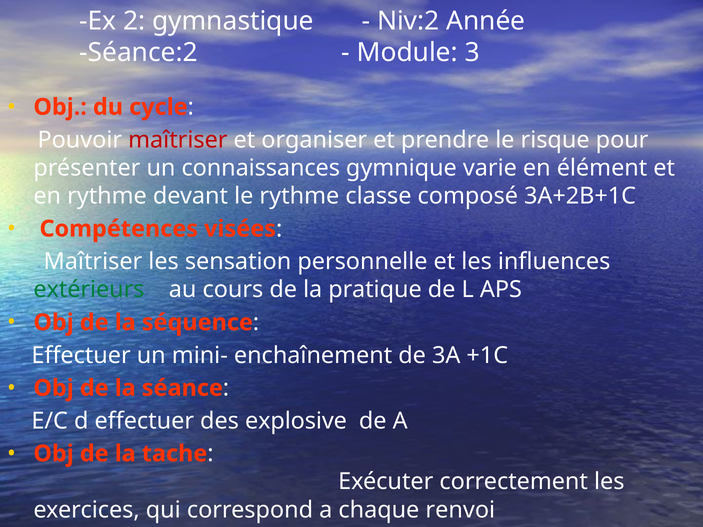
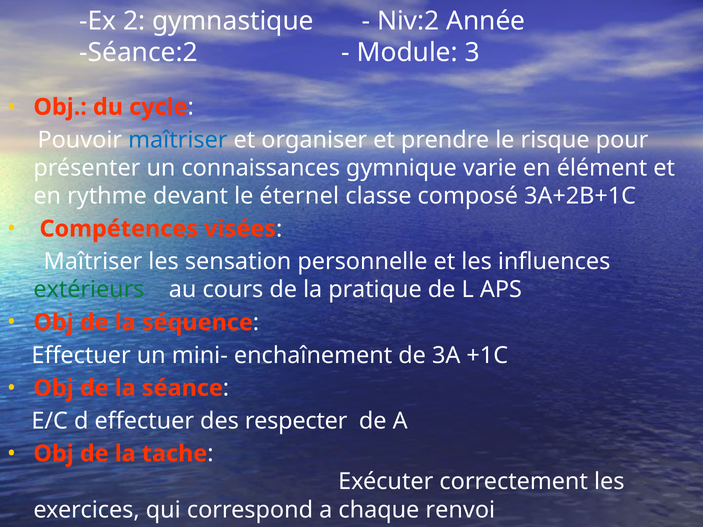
maîtriser colour: red -> blue (178, 140)
le rythme: rythme -> éternel (299, 196)
explosive: explosive -> respecter (296, 421)
